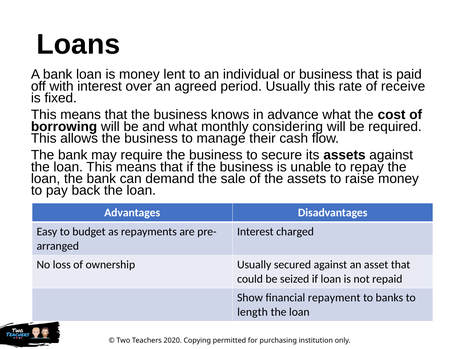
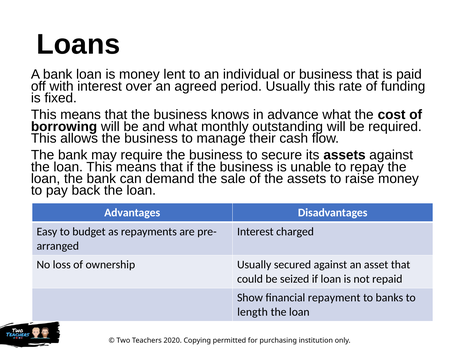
receive: receive -> funding (403, 86)
considering: considering -> outstanding (288, 126)
